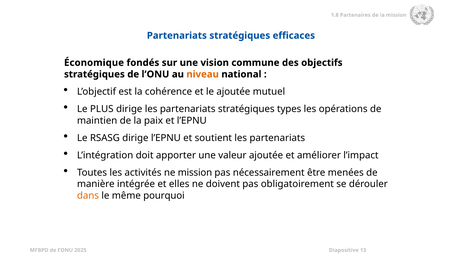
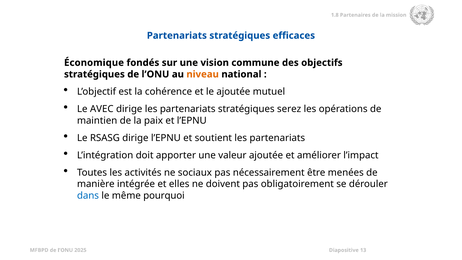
PLUS: PLUS -> AVEC (102, 109)
types: types -> serez (289, 109)
ne mission: mission -> sociaux (195, 172)
dans colour: orange -> blue (88, 196)
